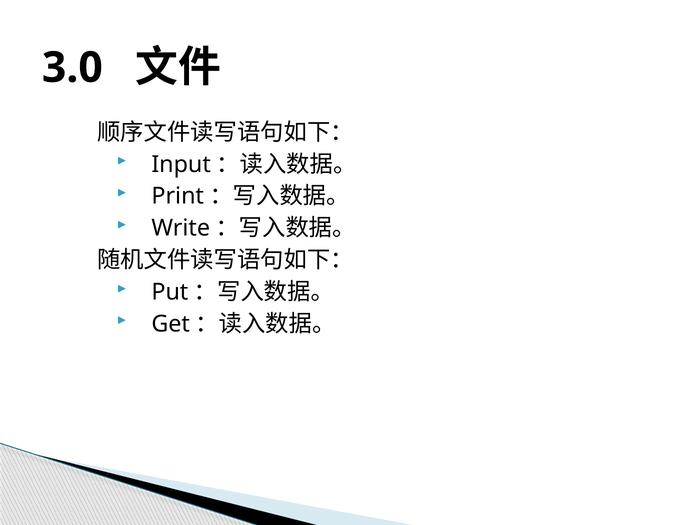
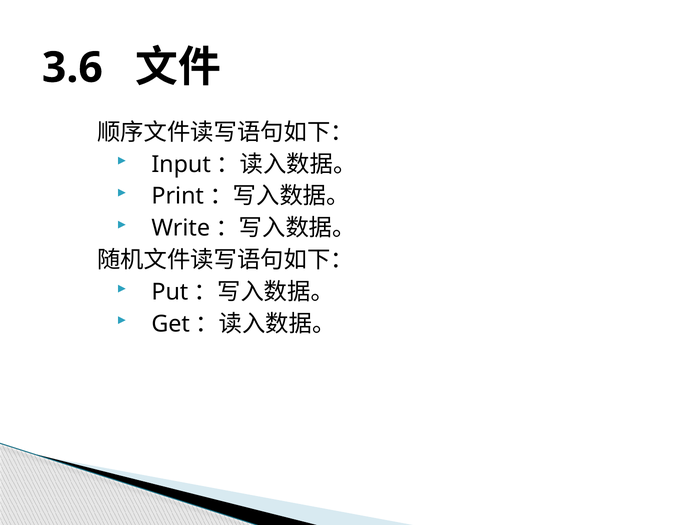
3.0: 3.0 -> 3.6 (72, 68)
